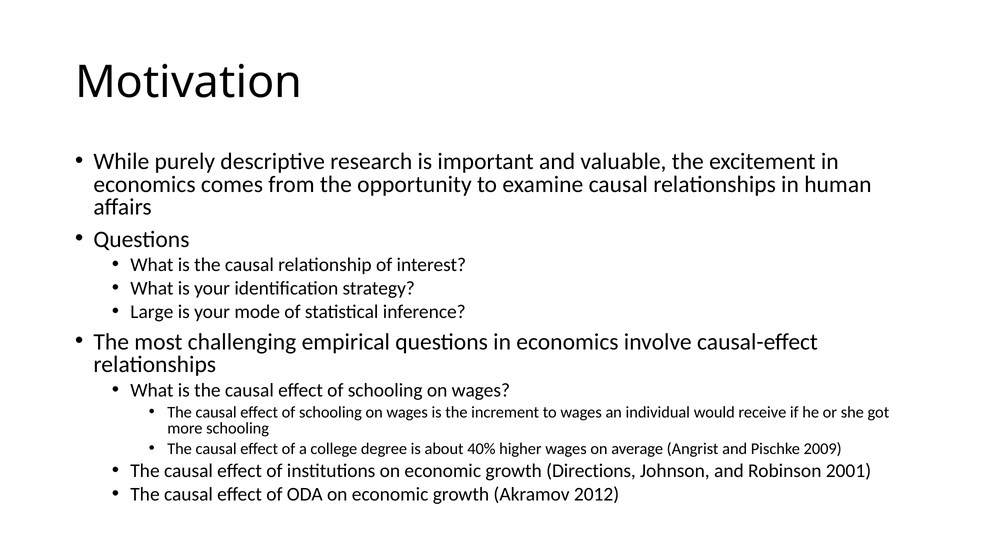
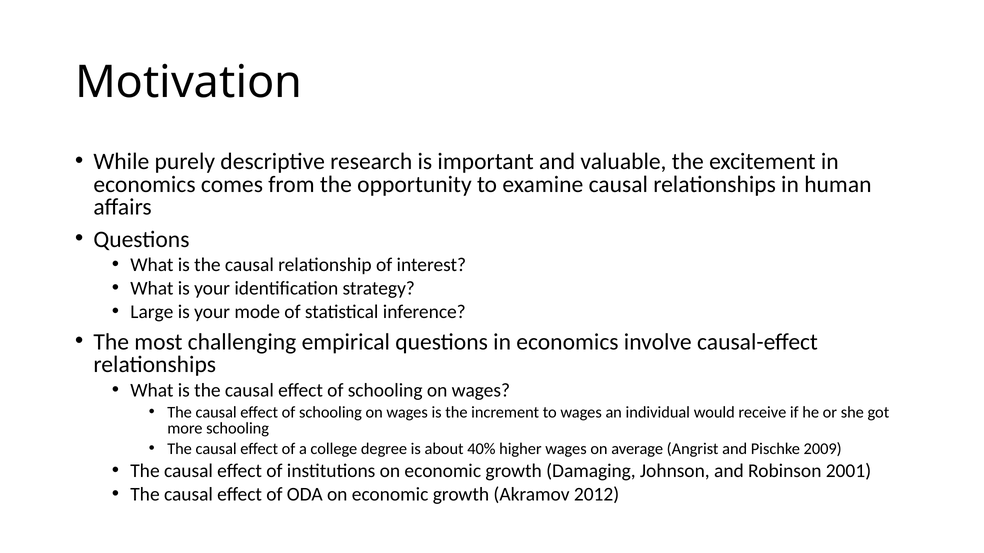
Directions: Directions -> Damaging (591, 471)
